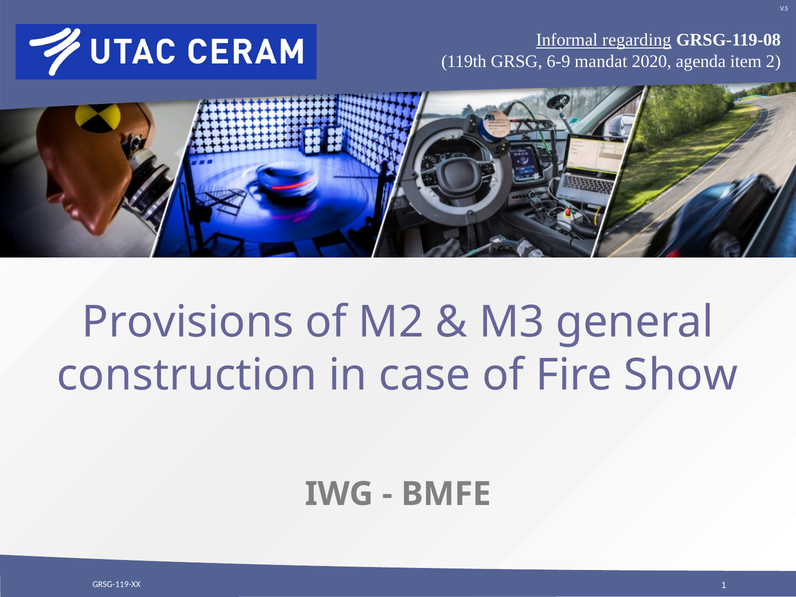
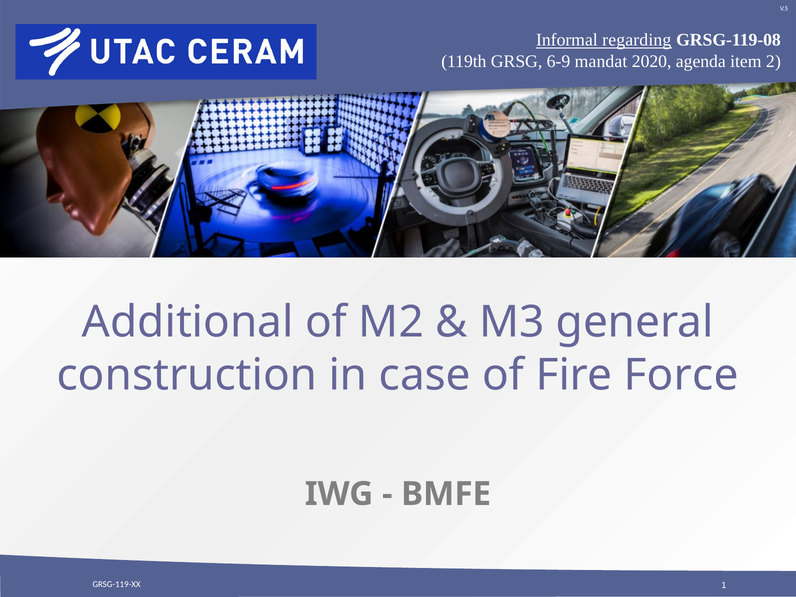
Provisions: Provisions -> Additional (188, 322)
Show: Show -> Force (681, 375)
